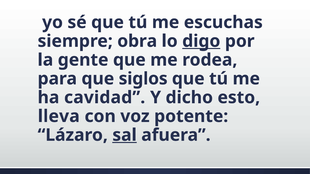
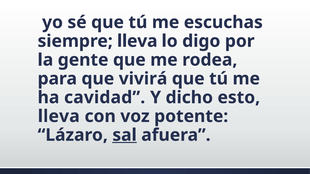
siempre obra: obra -> lleva (137, 41)
digo underline: present -> none (201, 41)
siglos: siglos -> vivirá (143, 79)
